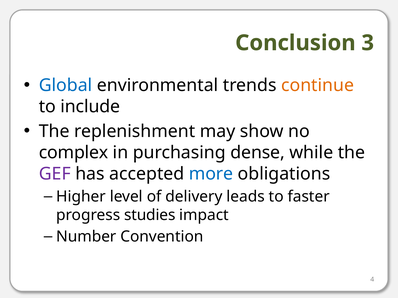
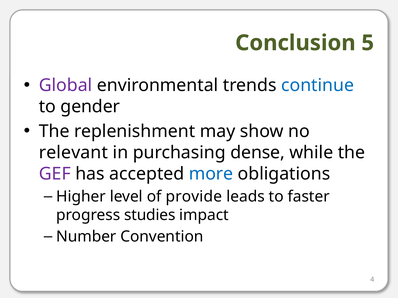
3: 3 -> 5 (368, 43)
Global colour: blue -> purple (66, 86)
continue colour: orange -> blue (318, 86)
include: include -> gender (90, 107)
complex: complex -> relevant (73, 153)
delivery: delivery -> provide (194, 197)
